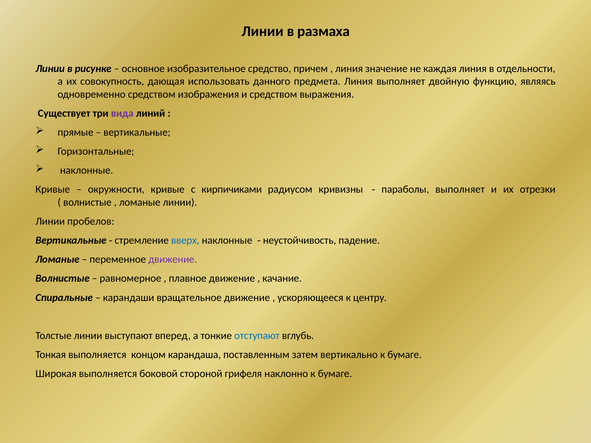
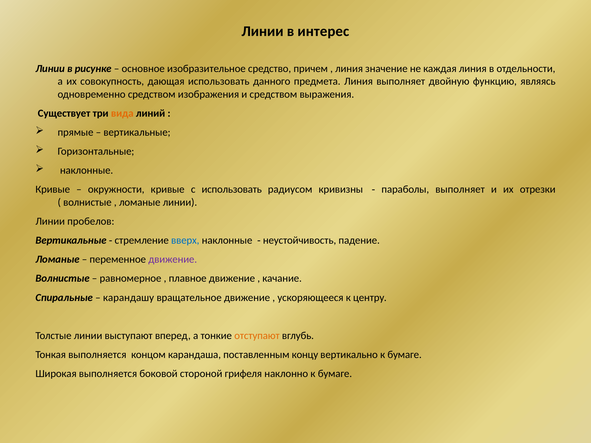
размаха: размаха -> интерес (323, 31)
вида colour: purple -> orange (122, 113)
с кирпичиками: кирпичиками -> использовать (232, 190)
карандаши: карандаши -> карандашу (129, 298)
отступают colour: blue -> orange (257, 336)
затем: затем -> концу (305, 355)
